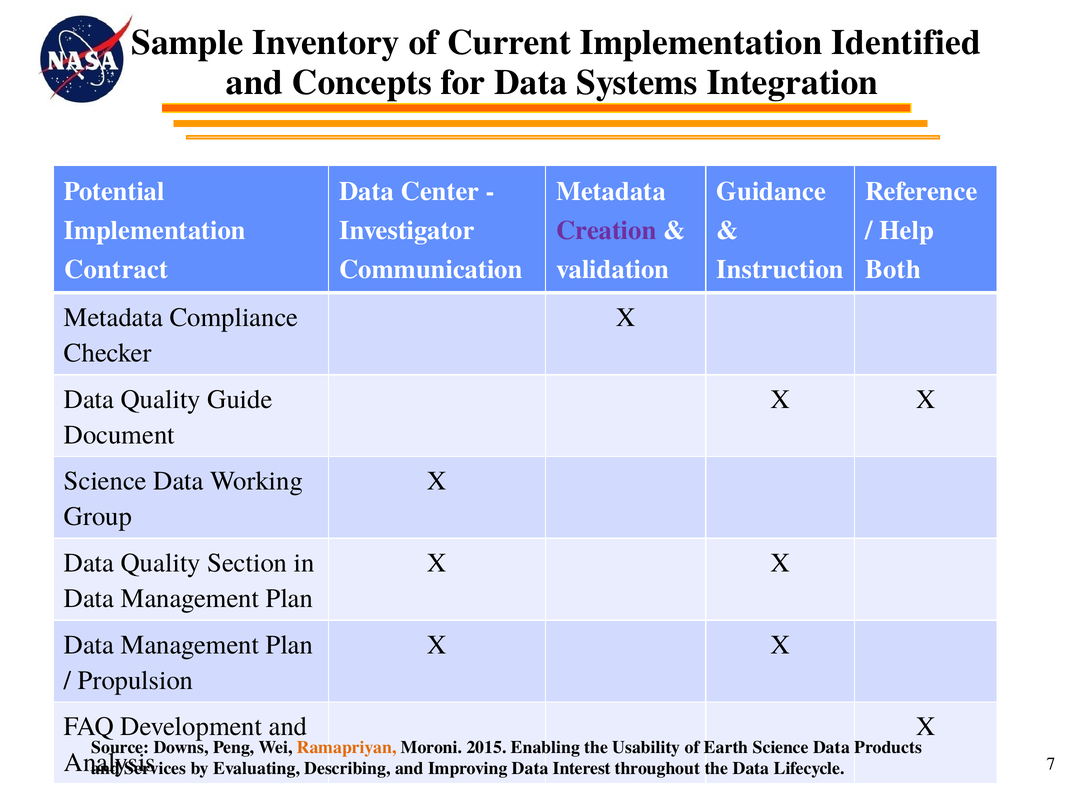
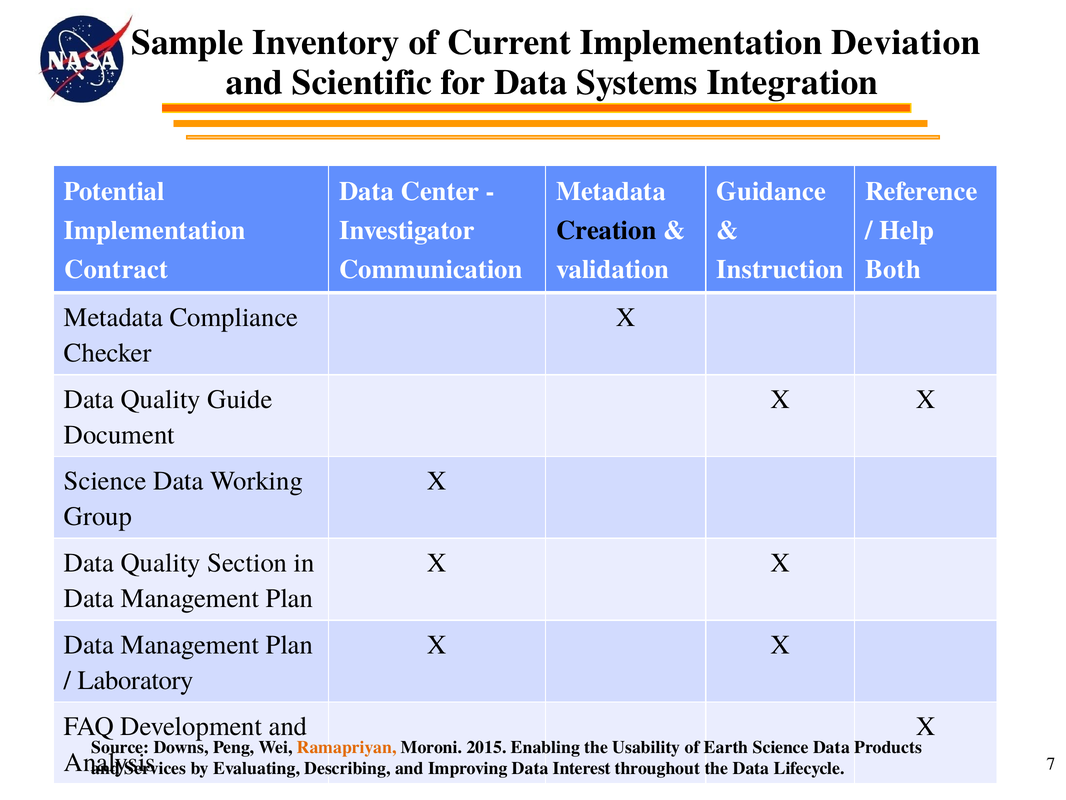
Identified: Identified -> Deviation (906, 42)
Concepts: Concepts -> Scientific (362, 82)
Creation colour: purple -> black (606, 230)
Propulsion: Propulsion -> Laboratory (136, 680)
